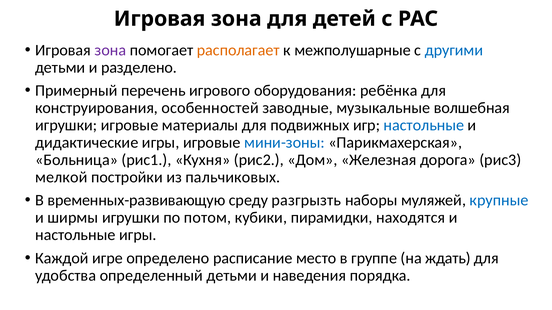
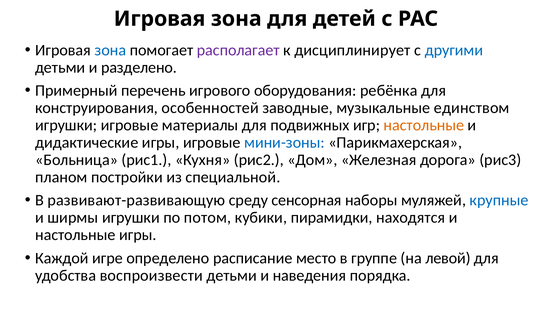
зона colour: purple -> blue (110, 50)
располагает colour: orange -> purple (238, 50)
межполушарные: межполушарные -> дисциплинирует (352, 50)
волшебная: волшебная -> единством (472, 108)
настольные colour: blue -> orange (424, 125)
мелкой: мелкой -> планом (61, 178)
пальчиковых: пальчиковых -> специальной (233, 178)
временных-развивающую: временных-развивающую -> развивают-развивающую (136, 201)
разгрызть: разгрызть -> сенсорная (307, 201)
ждать: ждать -> левой (448, 258)
определенный: определенный -> воспроизвести (151, 276)
